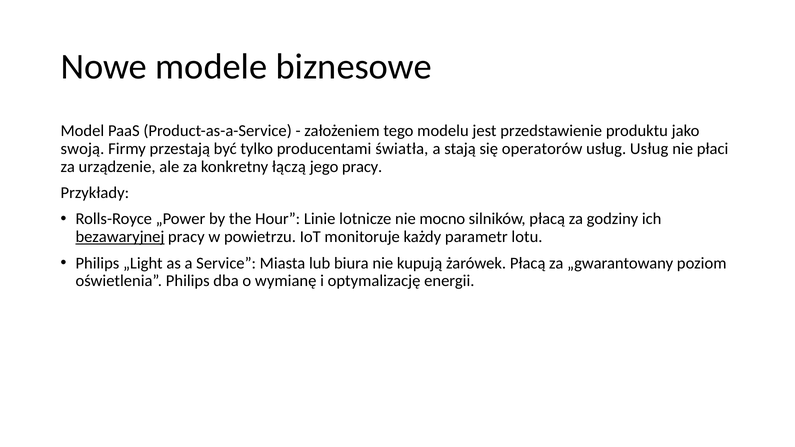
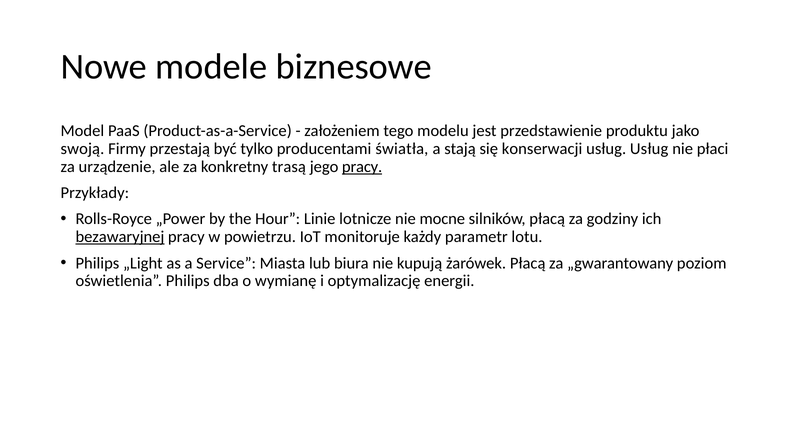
operatorów: operatorów -> konserwacji (542, 149)
łączą: łączą -> trasą (289, 167)
pracy underline: none -> present (362, 167)
mocno: mocno -> mocne (442, 219)
